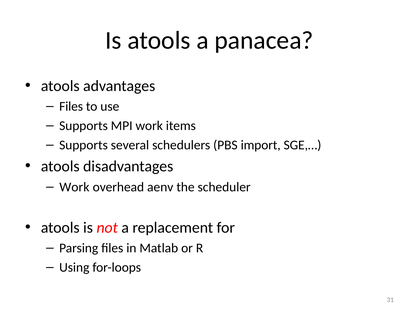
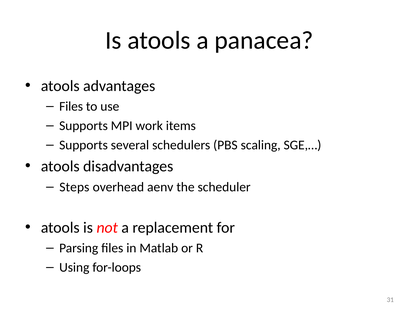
import: import -> scaling (261, 145)
Work: Work -> Steps (74, 187)
